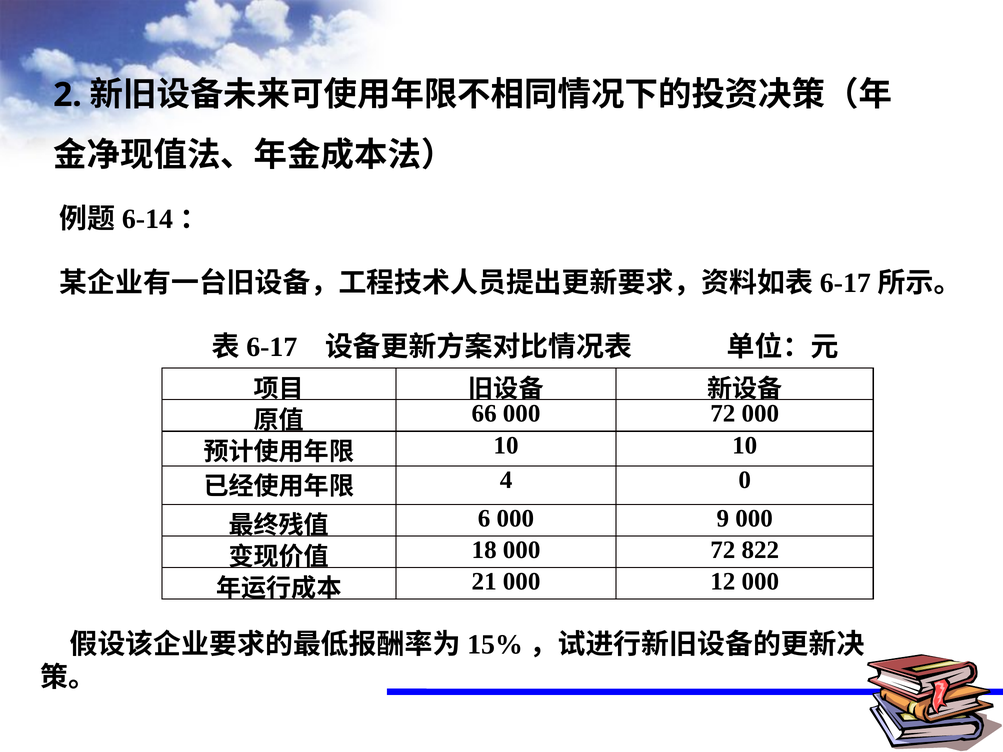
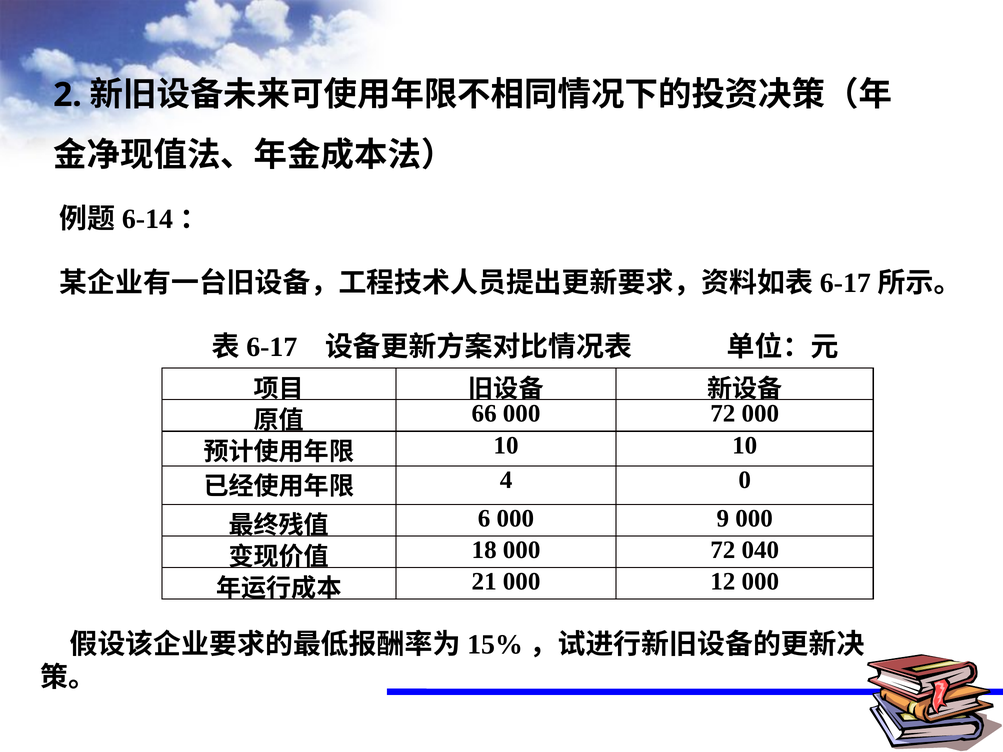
822: 822 -> 040 (760, 550)
